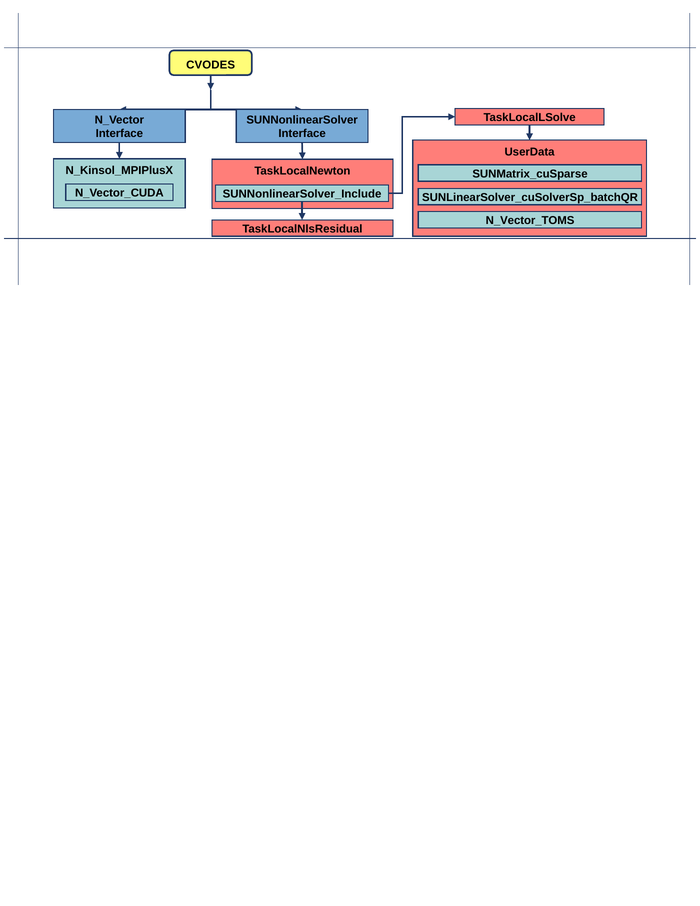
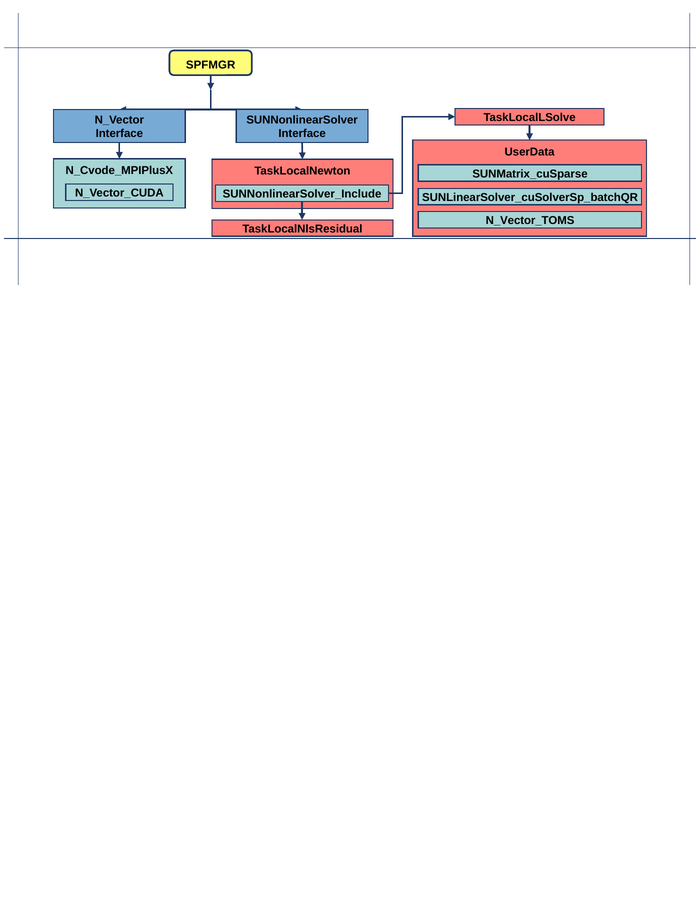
CVODES: CVODES -> SPFMGR (211, 65)
N_Kinsol_MPIPlusX: N_Kinsol_MPIPlusX -> N_Cvode_MPIPlusX (119, 170)
